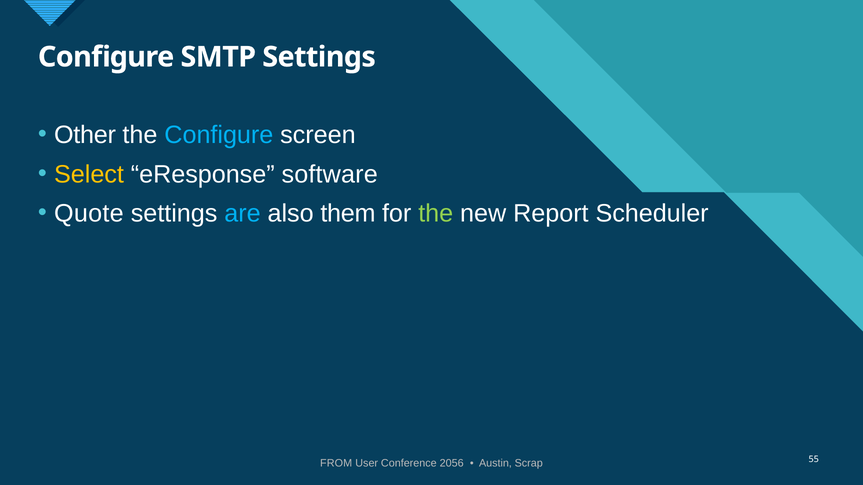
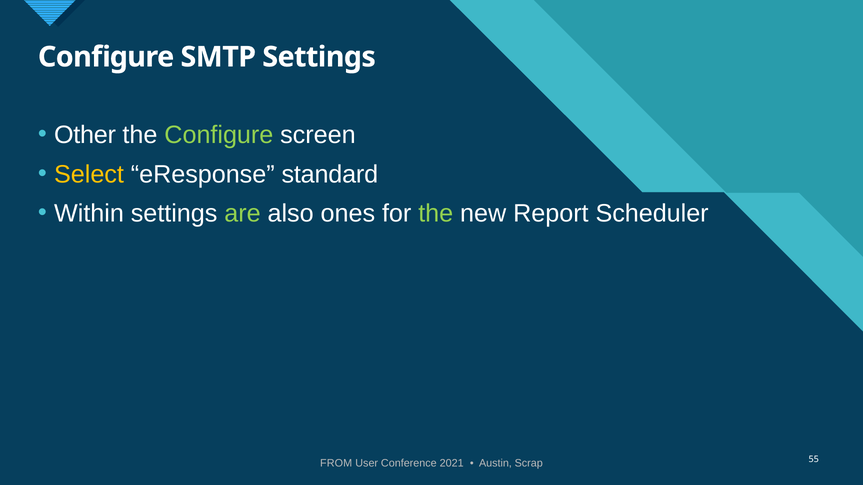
Configure colour: light blue -> light green (219, 135)
software: software -> standard (330, 174)
Quote: Quote -> Within (89, 214)
are colour: light blue -> light green (243, 214)
them: them -> ones (348, 214)
2056: 2056 -> 2021 (452, 464)
